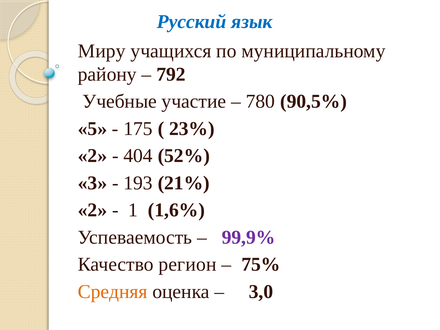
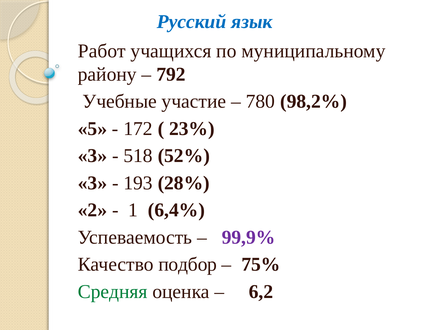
Миру: Миру -> Работ (102, 51)
90,5%: 90,5% -> 98,2% (314, 102)
175: 175 -> 172 (138, 129)
2: 2 -> 3 (92, 156)
404: 404 -> 518 (138, 156)
21%: 21% -> 28% (184, 183)
1,6%: 1,6% -> 6,4% (176, 210)
регион: регион -> подбор (188, 264)
Средняя colour: orange -> green (113, 292)
3,0: 3,0 -> 6,2 (261, 292)
